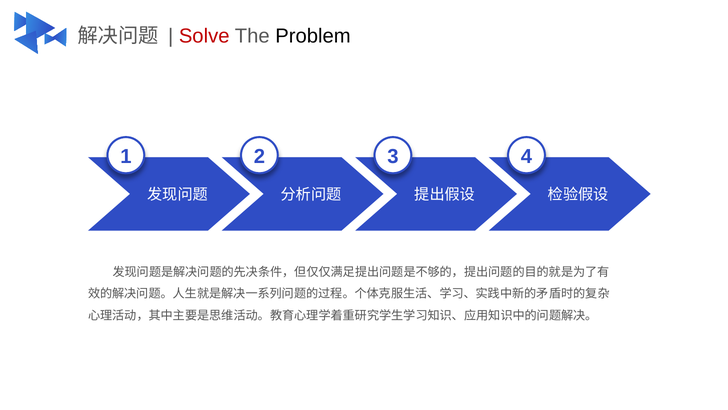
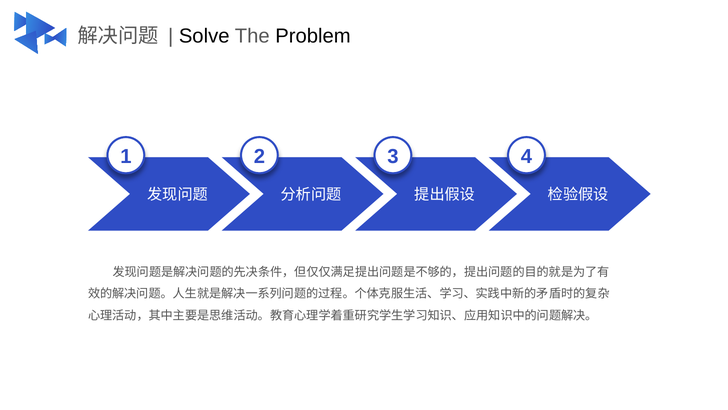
Solve colour: red -> black (204, 36)
